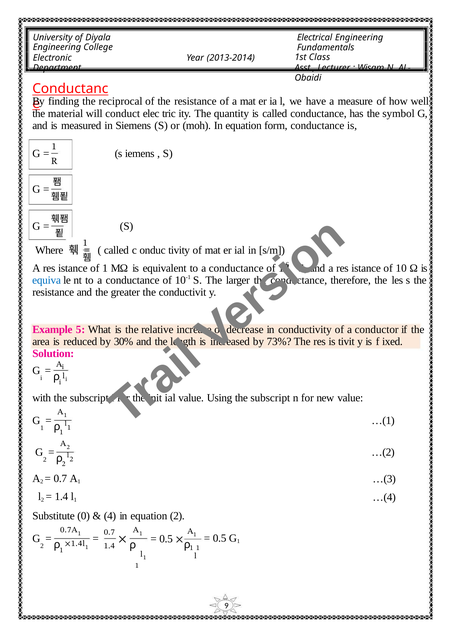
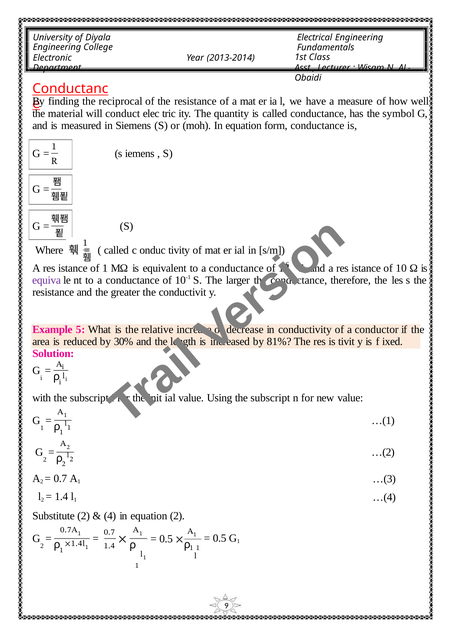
equiva colour: blue -> purple (47, 280)
73%: 73% -> 81% (279, 341)
Substitute 0: 0 -> 2 (84, 516)
